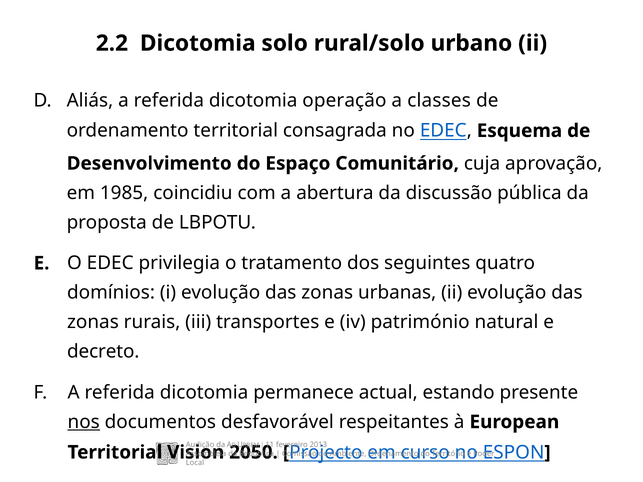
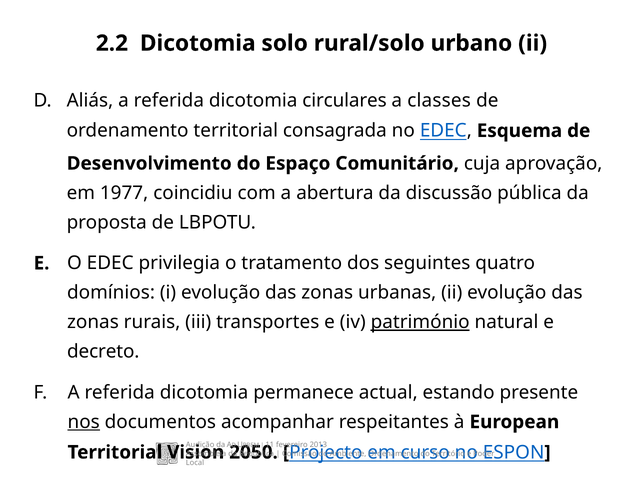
operação: operação -> circulares (345, 100)
1985: 1985 -> 1977 (124, 193)
património underline: none -> present (420, 322)
desfavorável: desfavorável -> acompanhar (277, 422)
